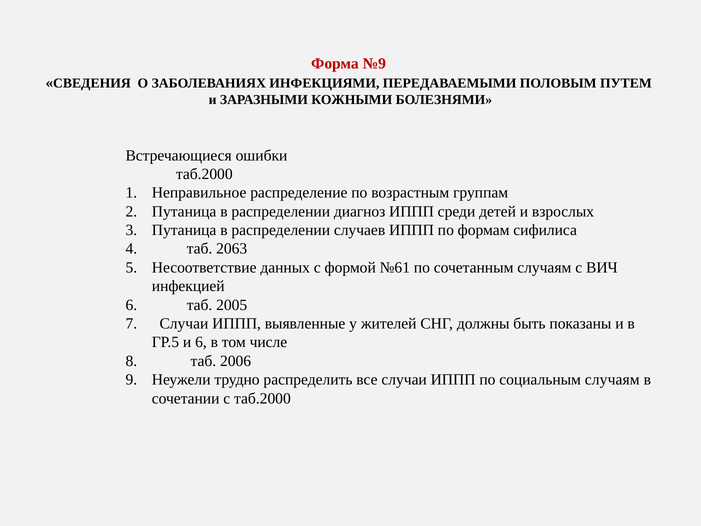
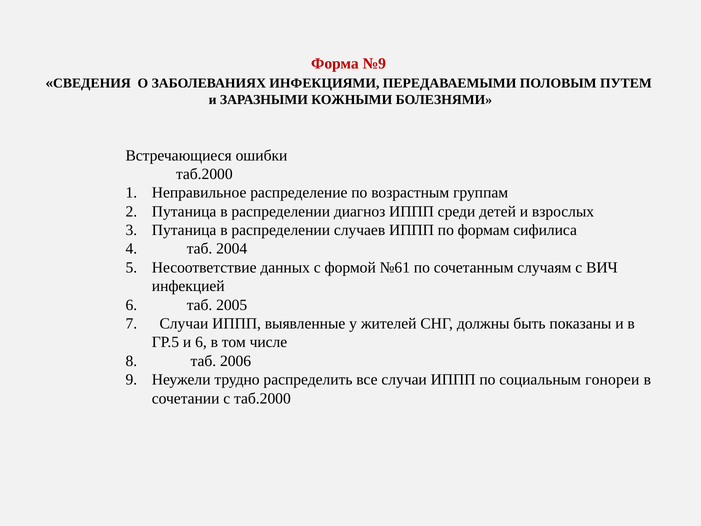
2063: 2063 -> 2004 (232, 249)
социальным случаям: случаям -> гонореи (612, 380)
